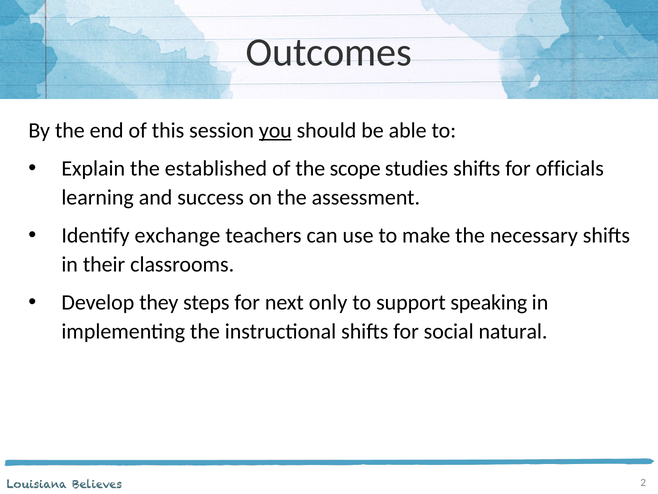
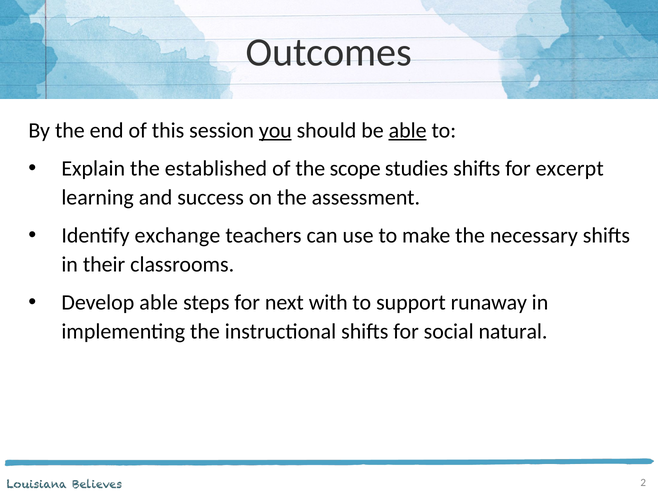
able underline: none -> present (408, 130)
officials: officials -> excerpt (570, 168)
Develop they: they -> able (159, 302)
only: only -> with (328, 302)
speaking: speaking -> runaway (489, 302)
